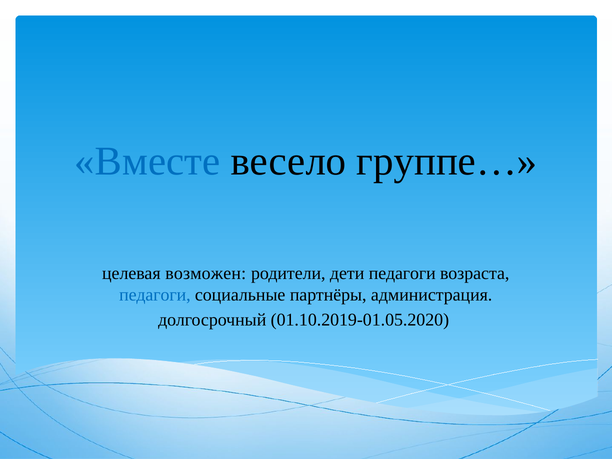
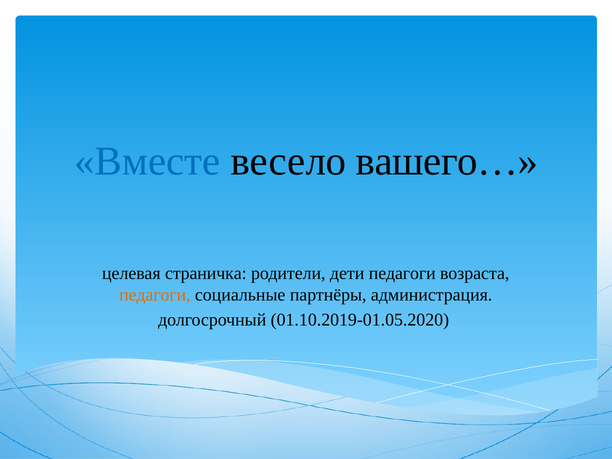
группе…: группе… -> вашего… (447, 161)
возможен: возможен -> страничка (206, 273)
педагоги colour: blue -> orange (155, 295)
